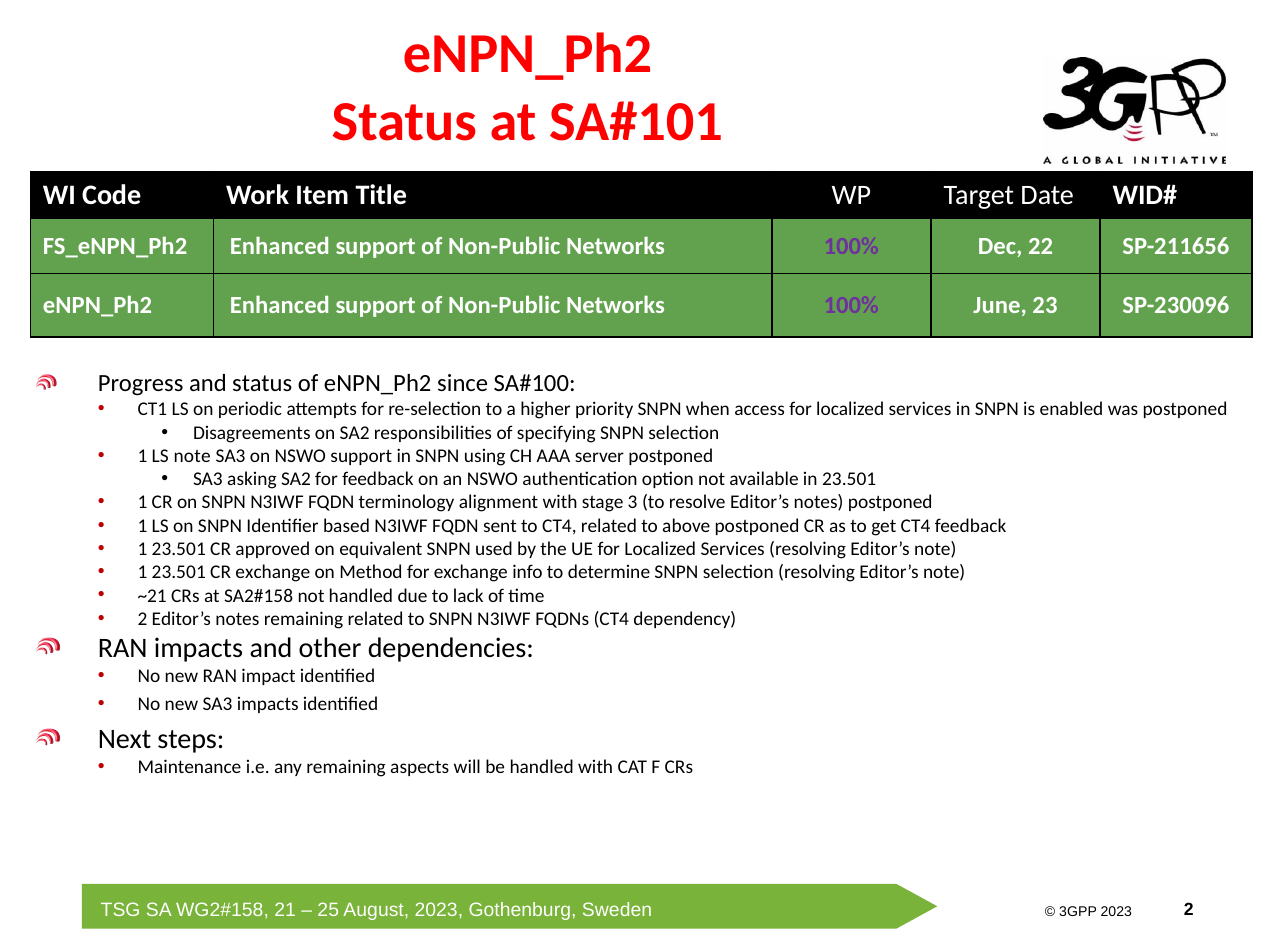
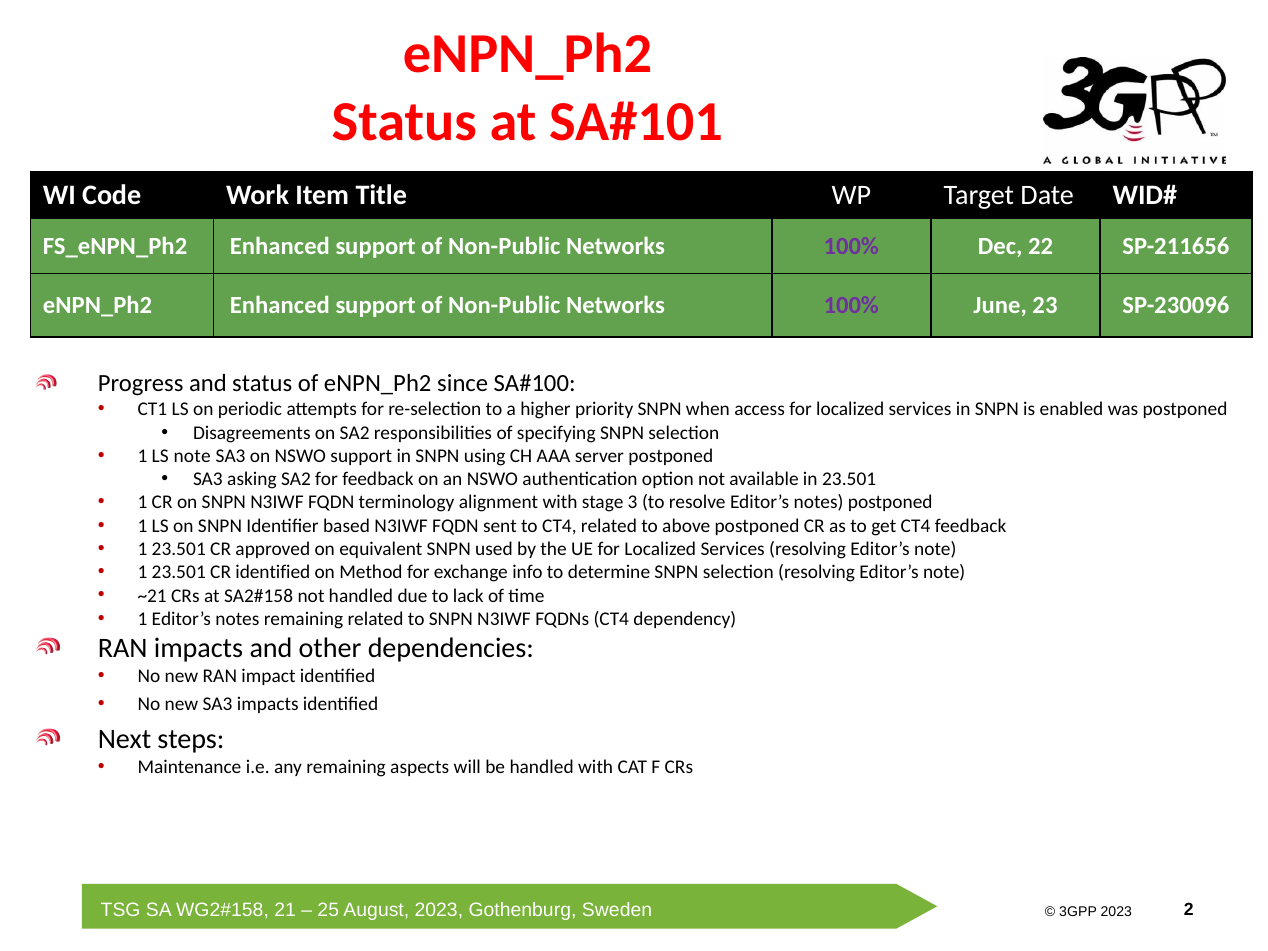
CR exchange: exchange -> identified (273, 572)
2: 2 -> 1 (142, 619)
